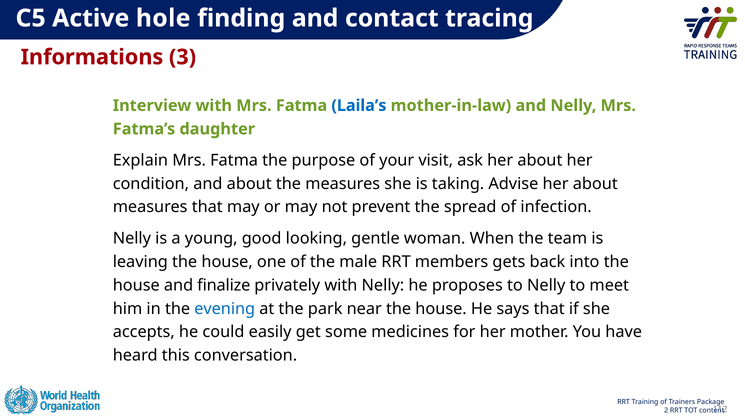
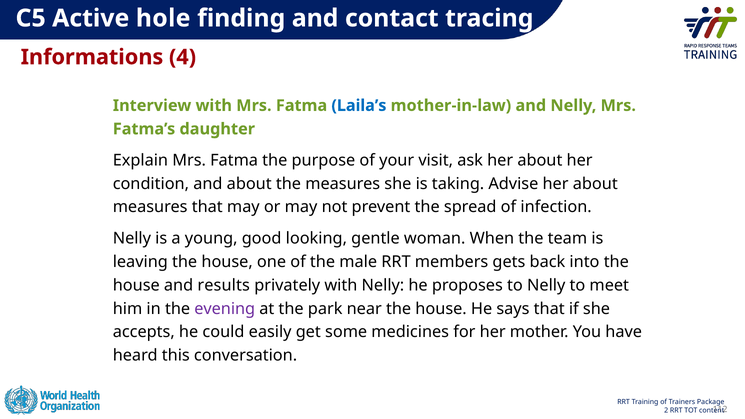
3: 3 -> 4 (183, 57)
finalize: finalize -> results (224, 285)
evening colour: blue -> purple (225, 309)
